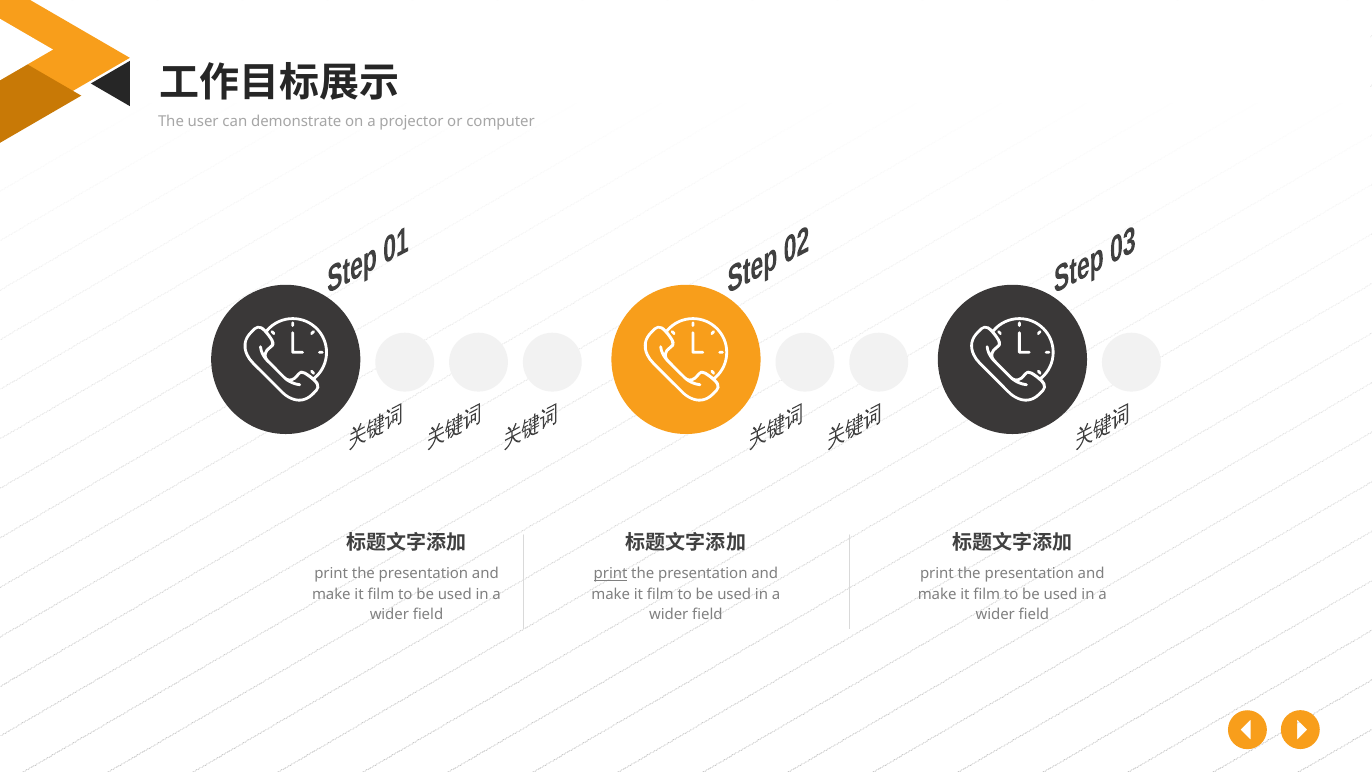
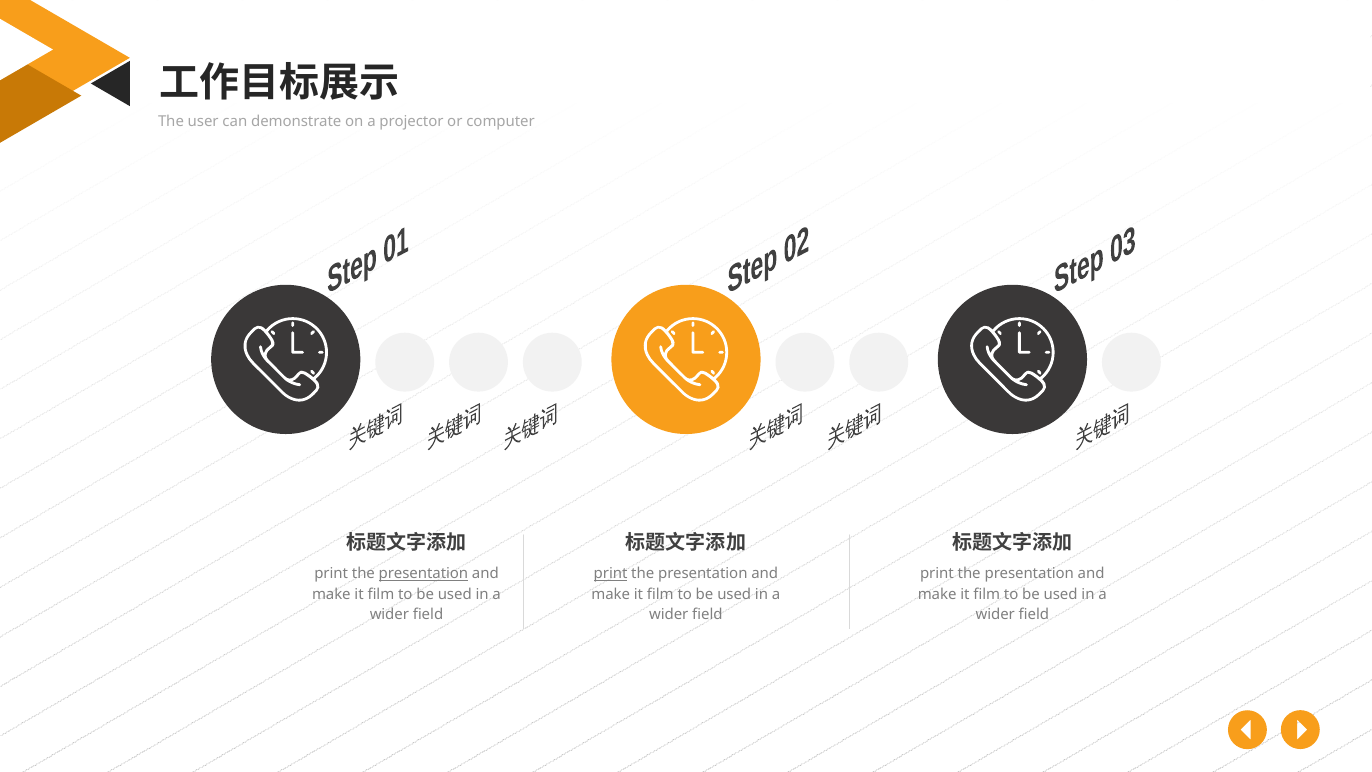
presentation underline: none -> present (423, 574)
